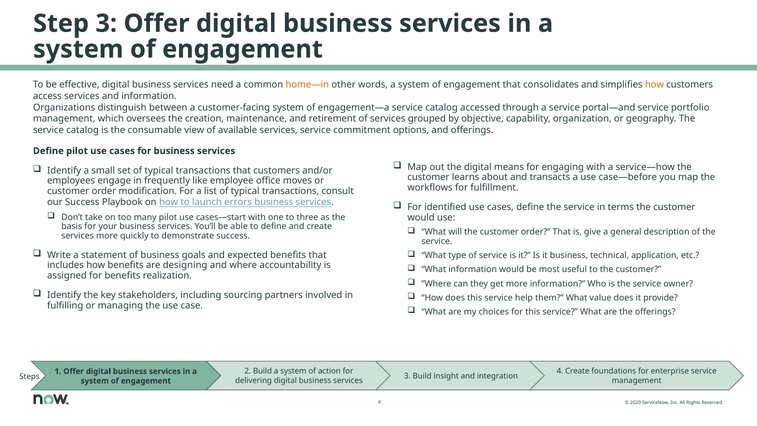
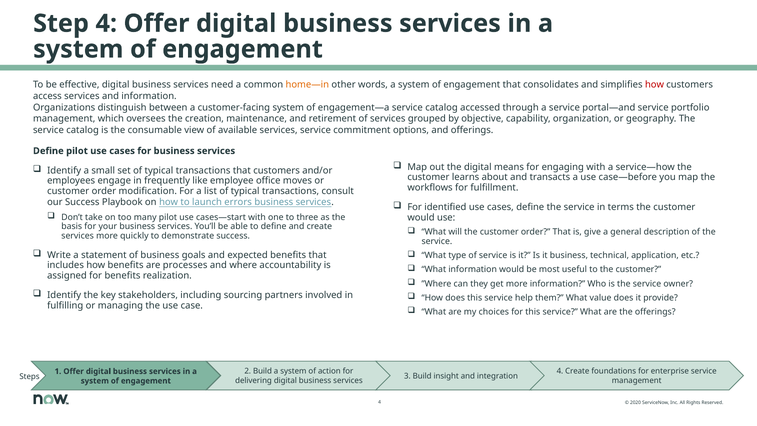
Step 3: 3 -> 4 (106, 23)
how colour: orange -> red (655, 85)
designing: designing -> processes (185, 265)
